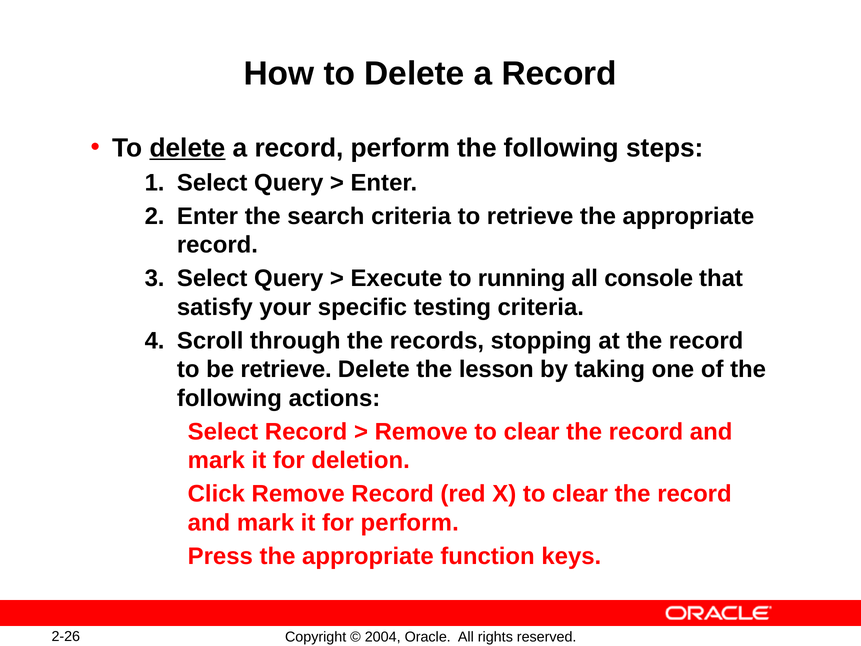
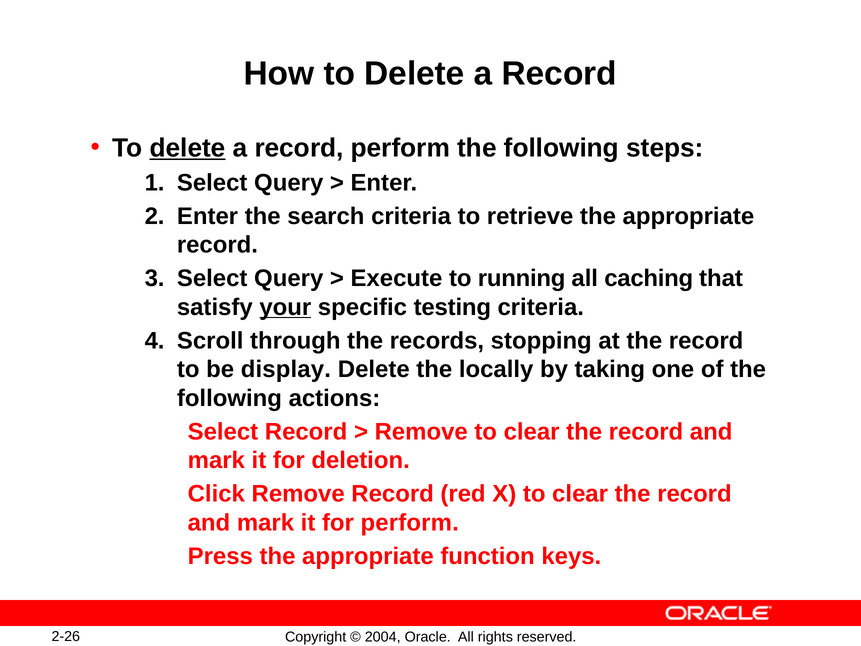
console: console -> caching (649, 278)
your underline: none -> present (285, 307)
be retrieve: retrieve -> display (286, 369)
lesson: lesson -> locally (496, 369)
